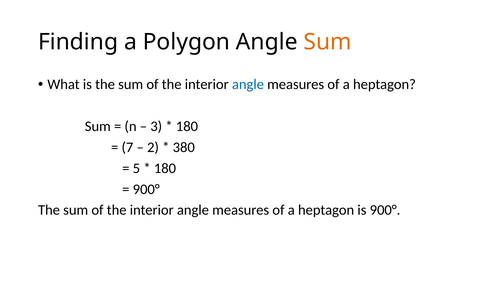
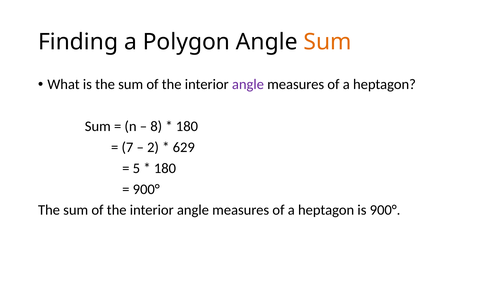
angle colour: blue -> purple (248, 84)
3: 3 -> 8 (156, 126)
380: 380 -> 629 (184, 147)
